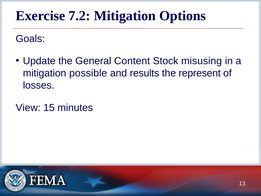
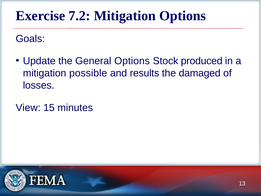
General Content: Content -> Options (132, 61)
misusing: misusing -> produced (202, 61)
represent: represent -> damaged (200, 73)
